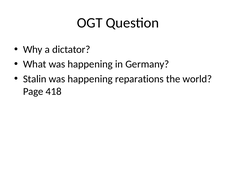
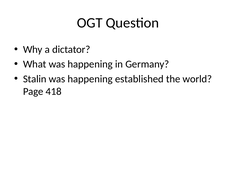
reparations: reparations -> established (139, 79)
